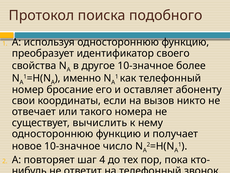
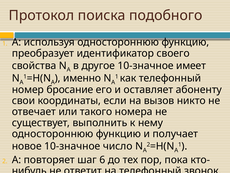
более: более -> имеет (191, 65)
вычислить: вычислить -> выполнить (100, 123)
4: 4 -> 6 (102, 159)
